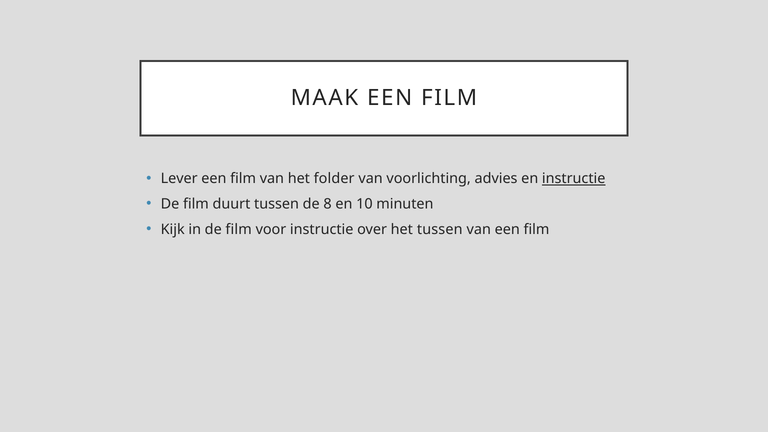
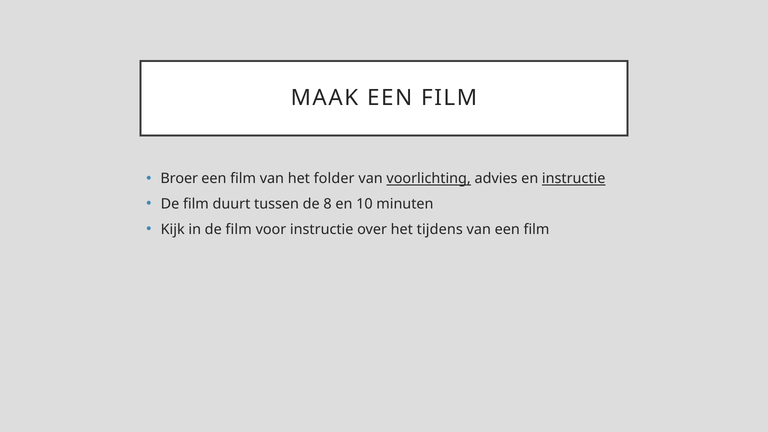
Lever: Lever -> Broer (179, 179)
voorlichting underline: none -> present (429, 179)
het tussen: tussen -> tijdens (440, 229)
